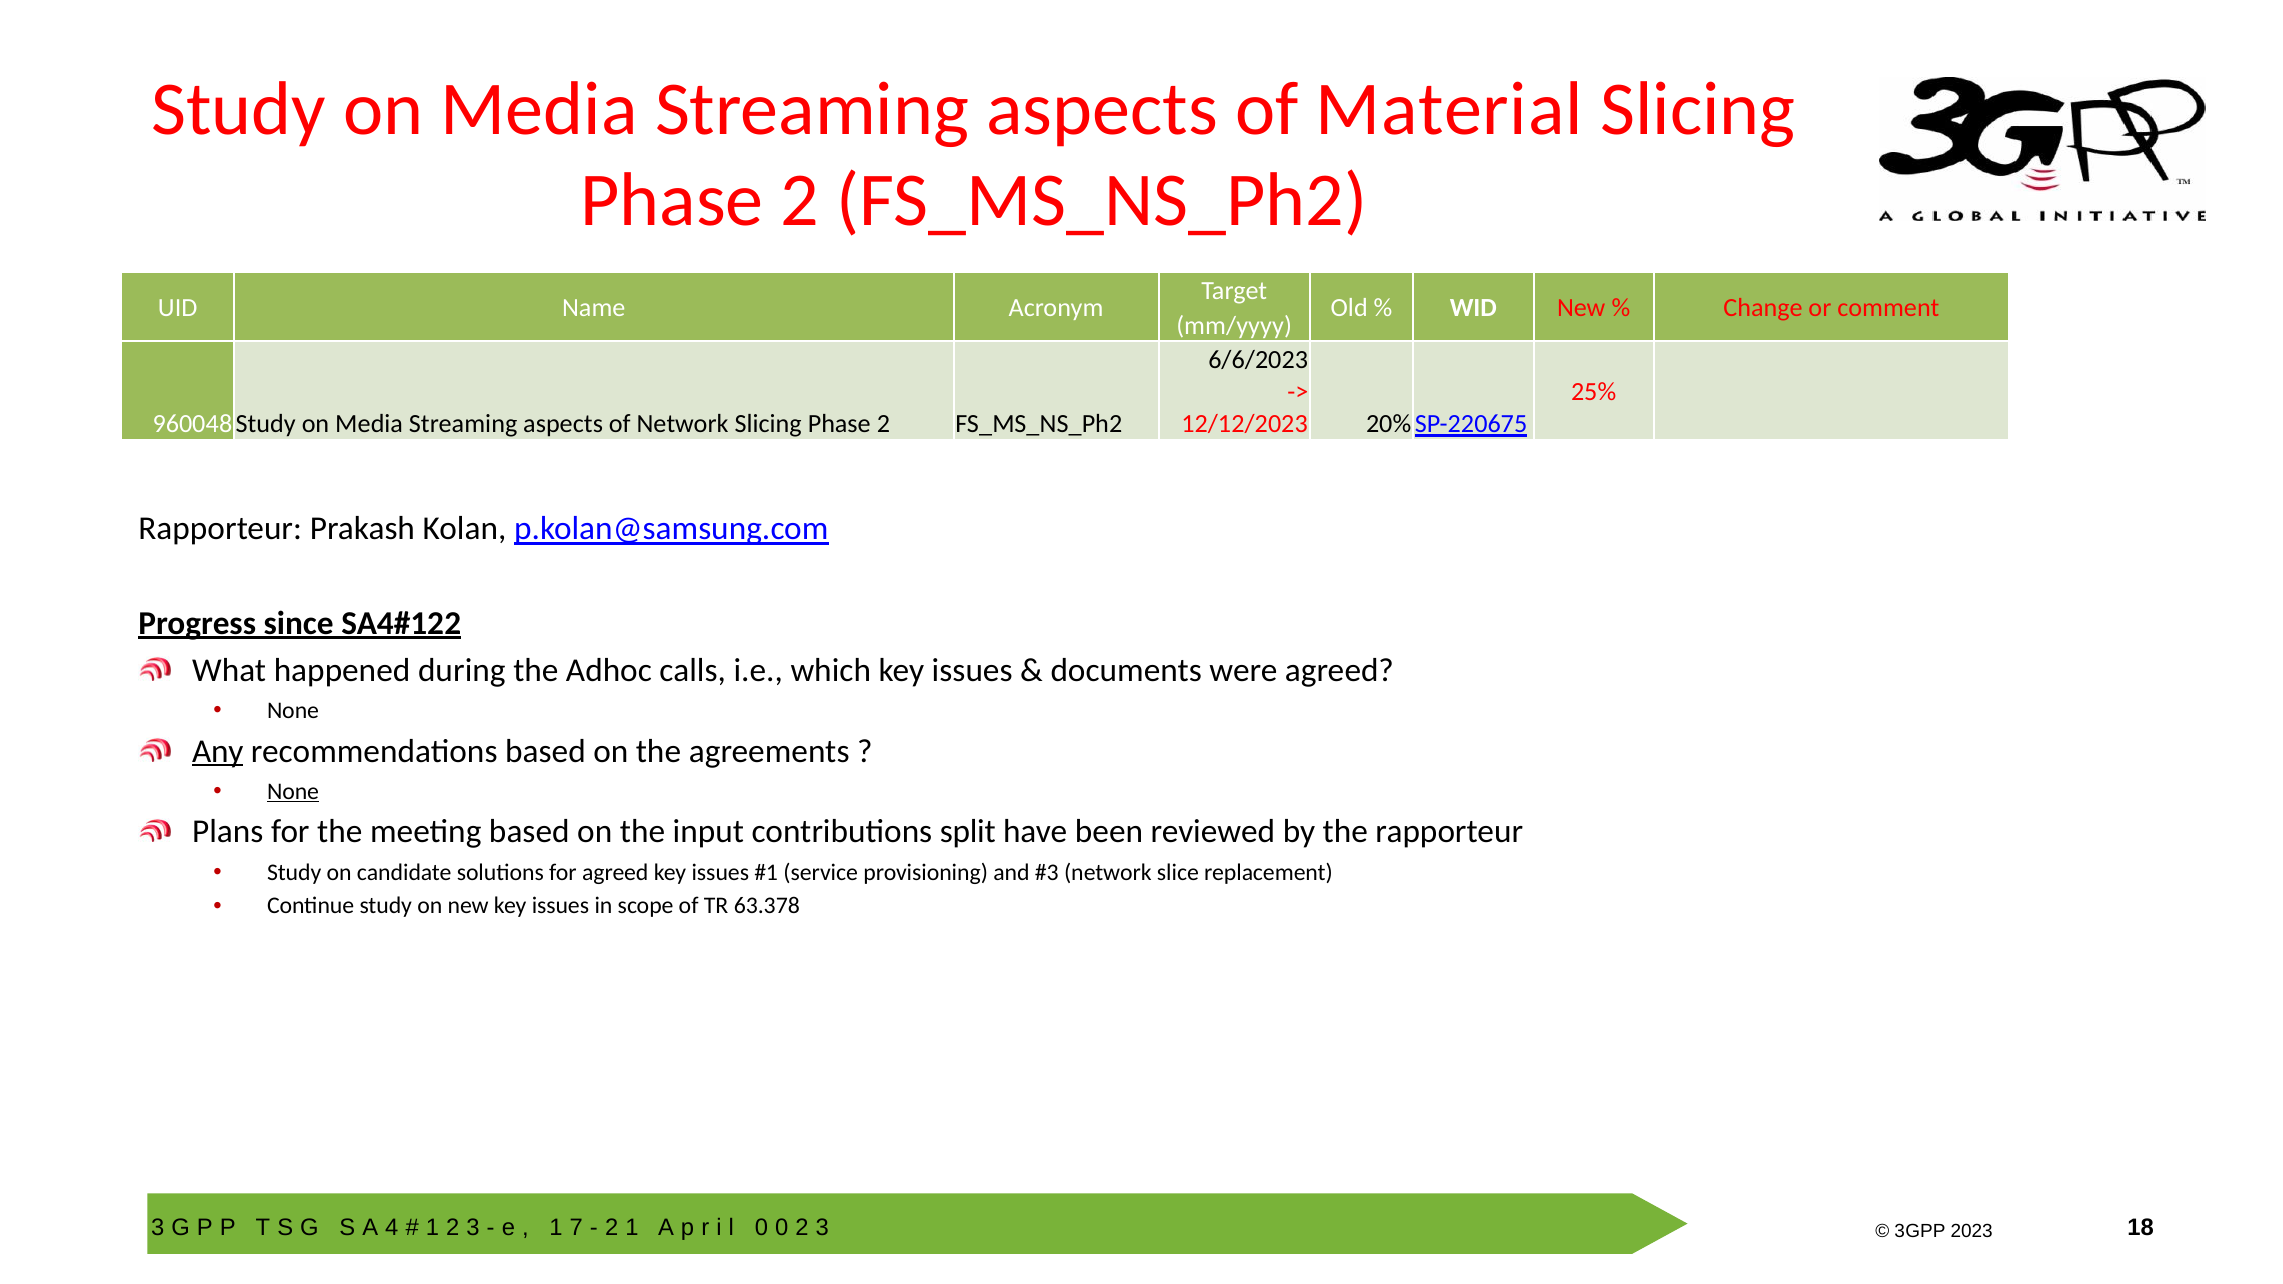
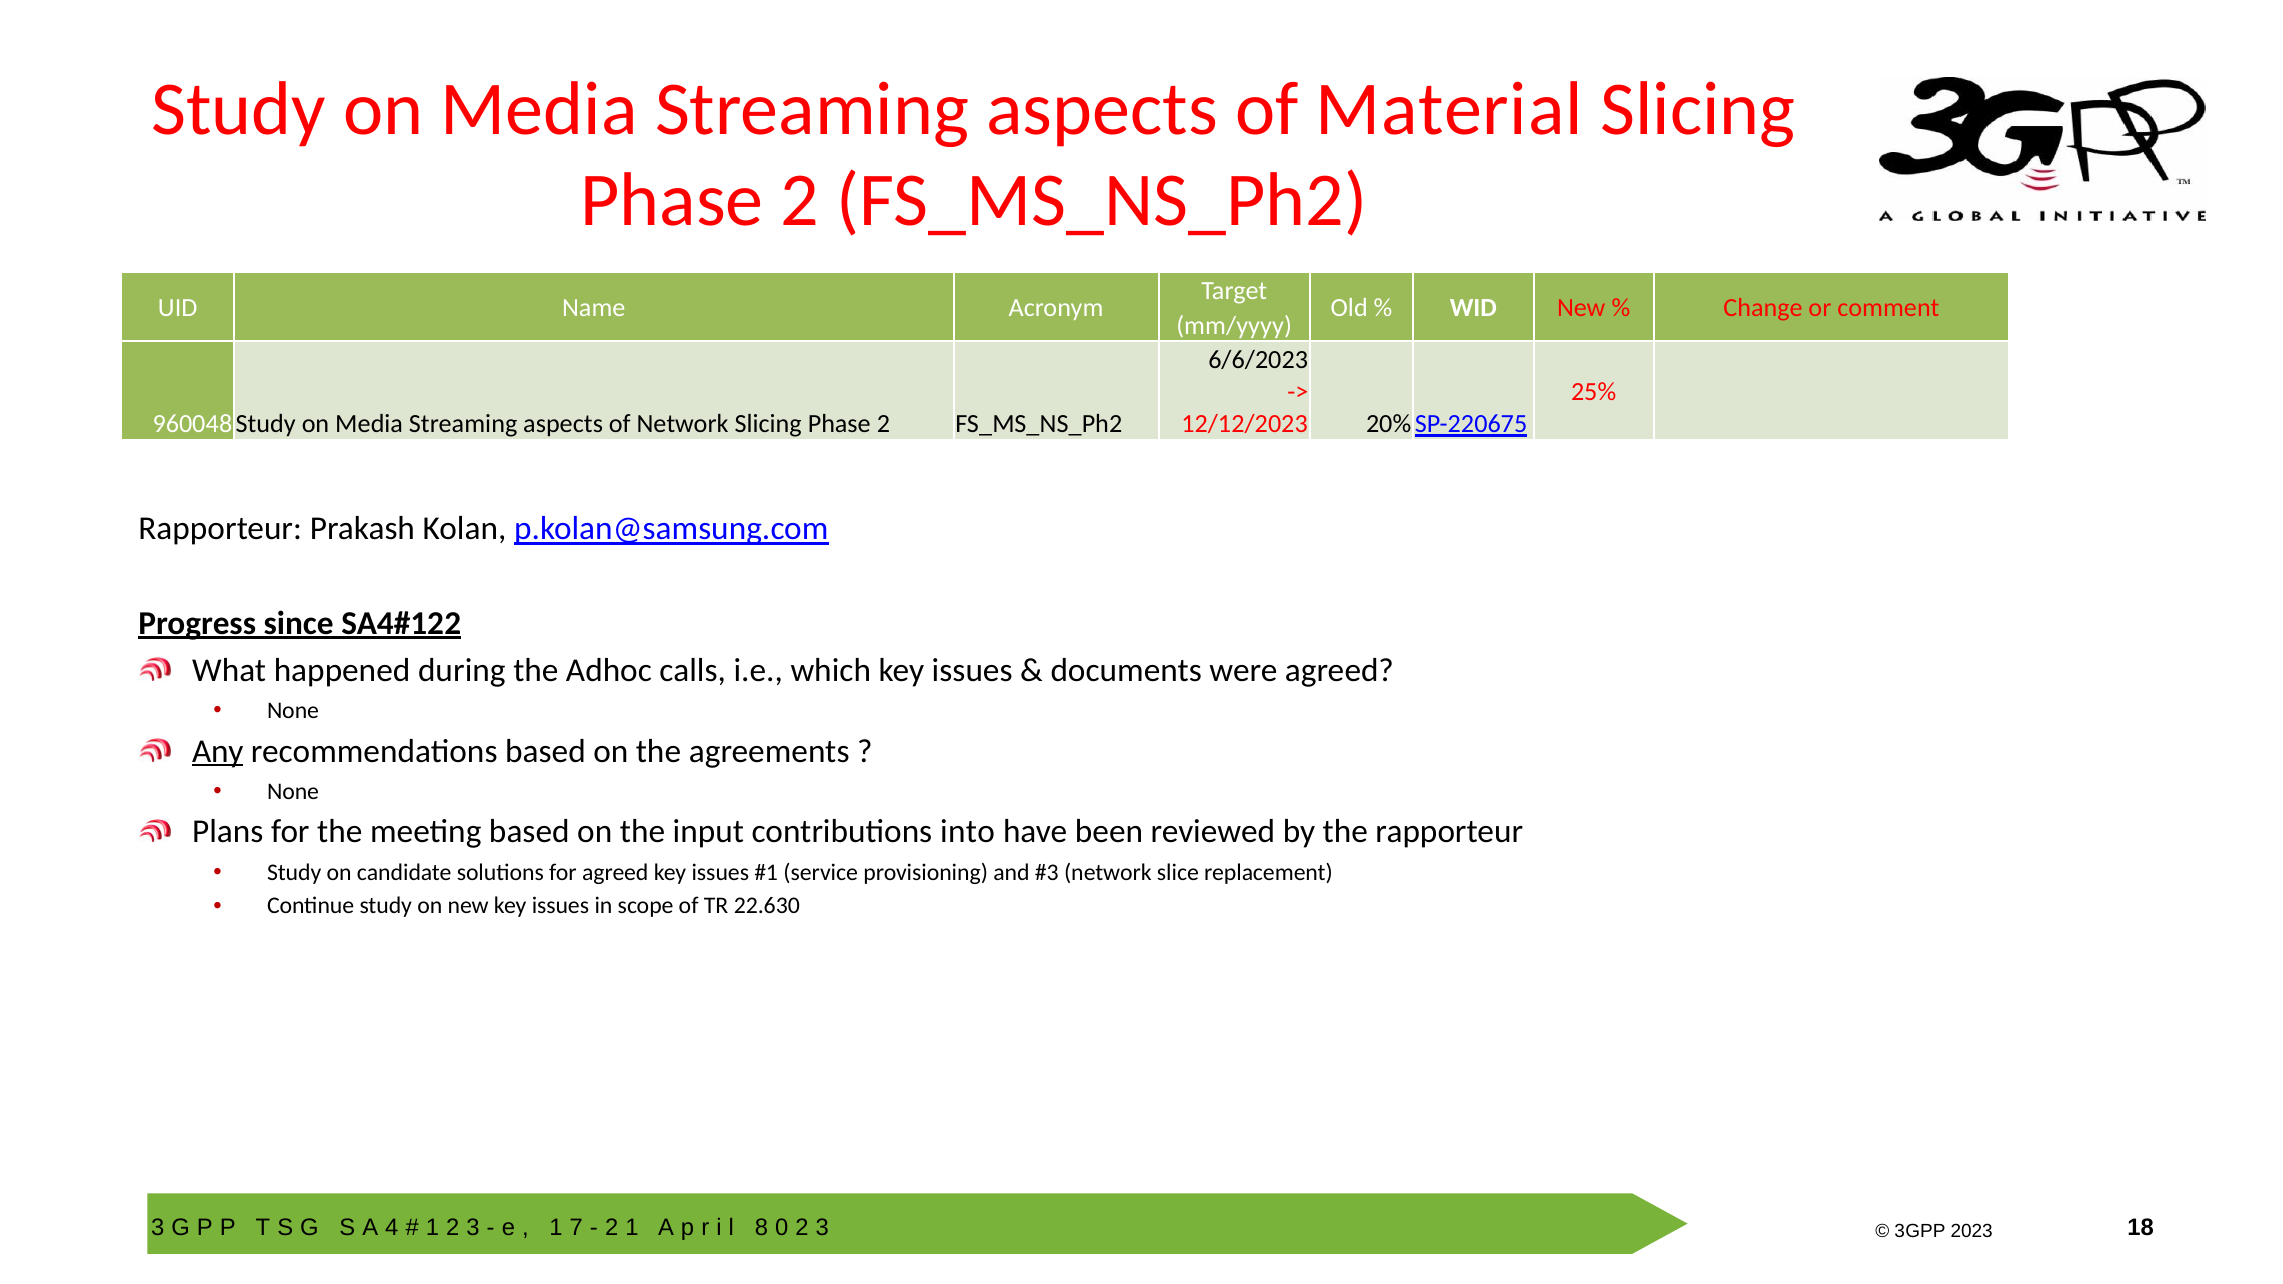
None underline: present -> none (293, 792)
split: split -> into (967, 832)
63.378: 63.378 -> 22.630 (767, 906)
0: 0 -> 8 (761, 1228)
